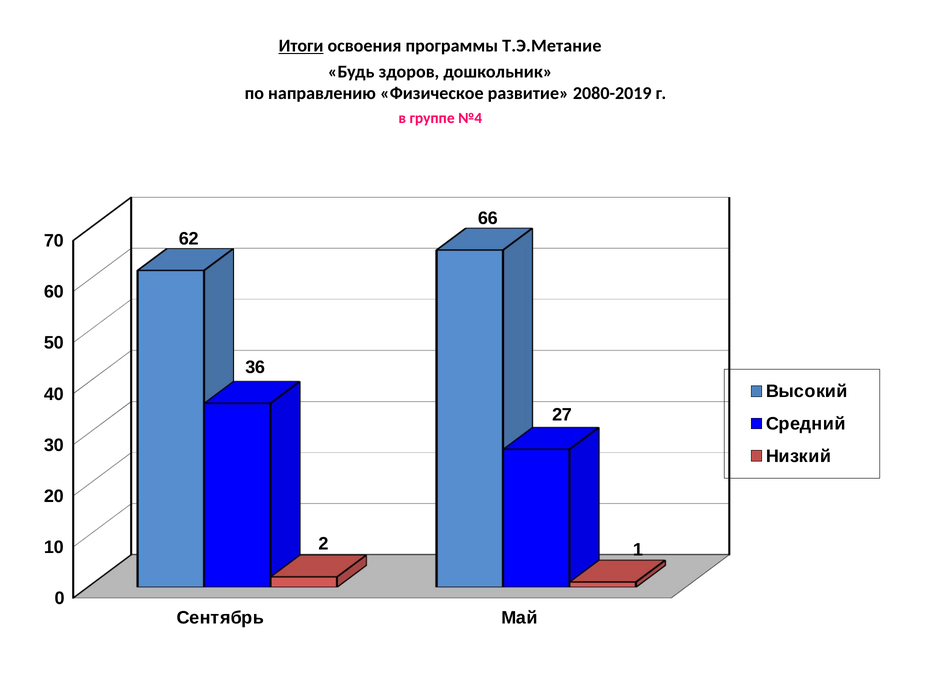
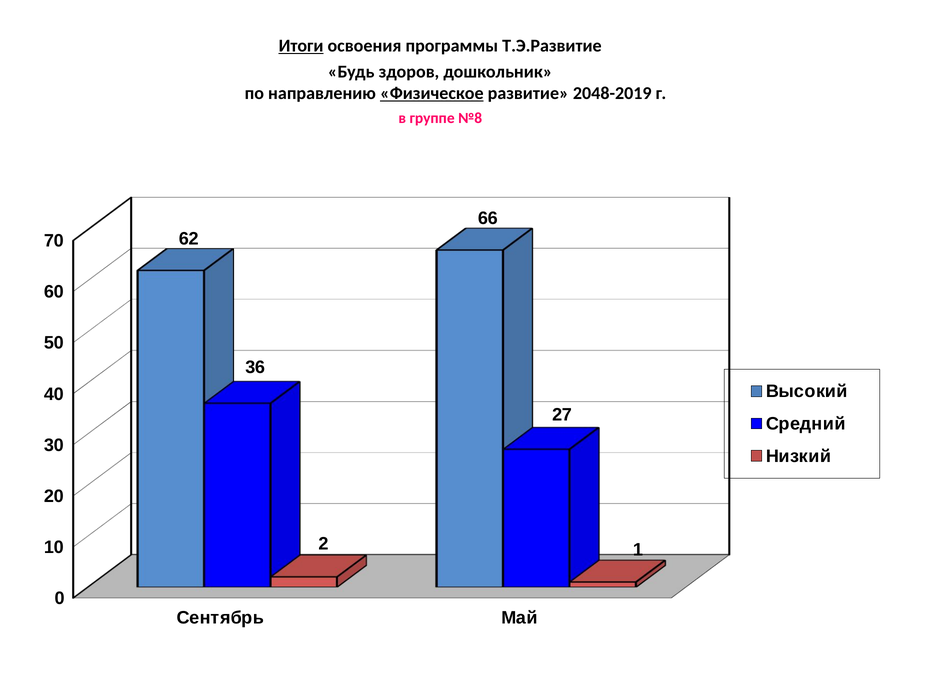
Т.Э.Метание: Т.Э.Метание -> Т.Э.Развитие (552, 46)
Физическое underline: none -> present (432, 93)
2080-2019: 2080-2019 -> 2048-2019 (612, 93)
№4: №4 -> №8 (470, 118)
